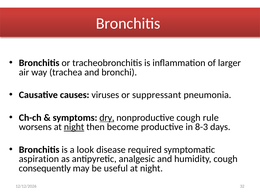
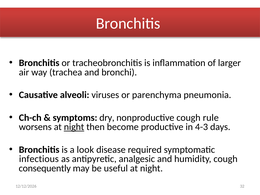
causes: causes -> alveoli (75, 95)
suppressant: suppressant -> parenchyma (157, 95)
dry underline: present -> none (107, 118)
8-3: 8-3 -> 4-3 (202, 127)
aspiration: aspiration -> infectious (39, 159)
